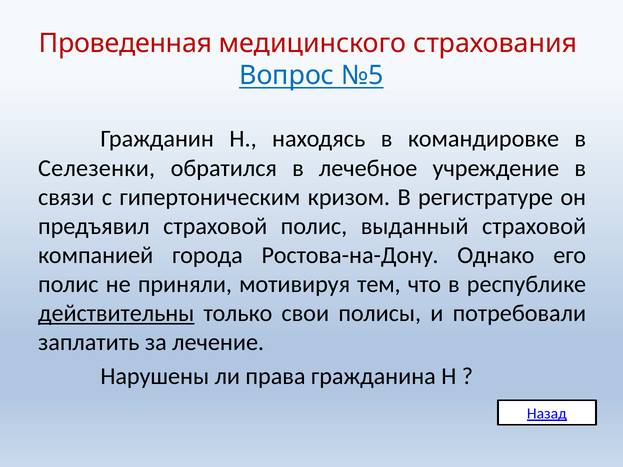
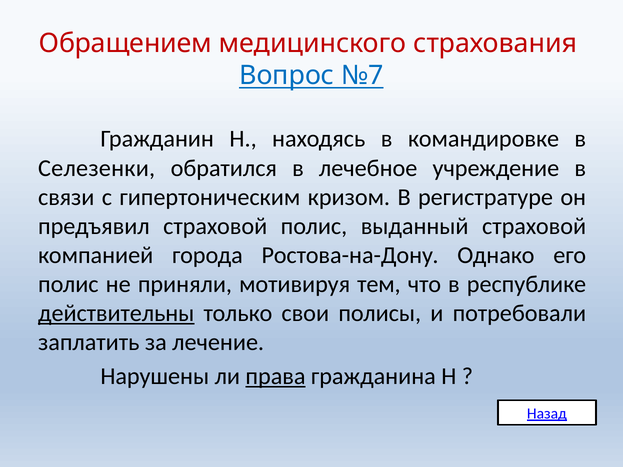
Проведенная: Проведенная -> Обращением (125, 43)
№5: №5 -> №7 (362, 76)
права underline: none -> present (276, 376)
